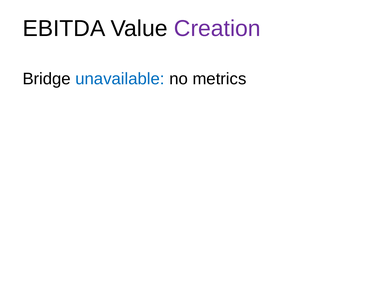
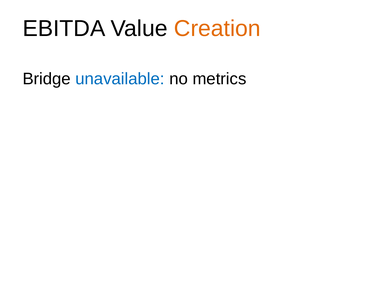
Creation colour: purple -> orange (217, 29)
